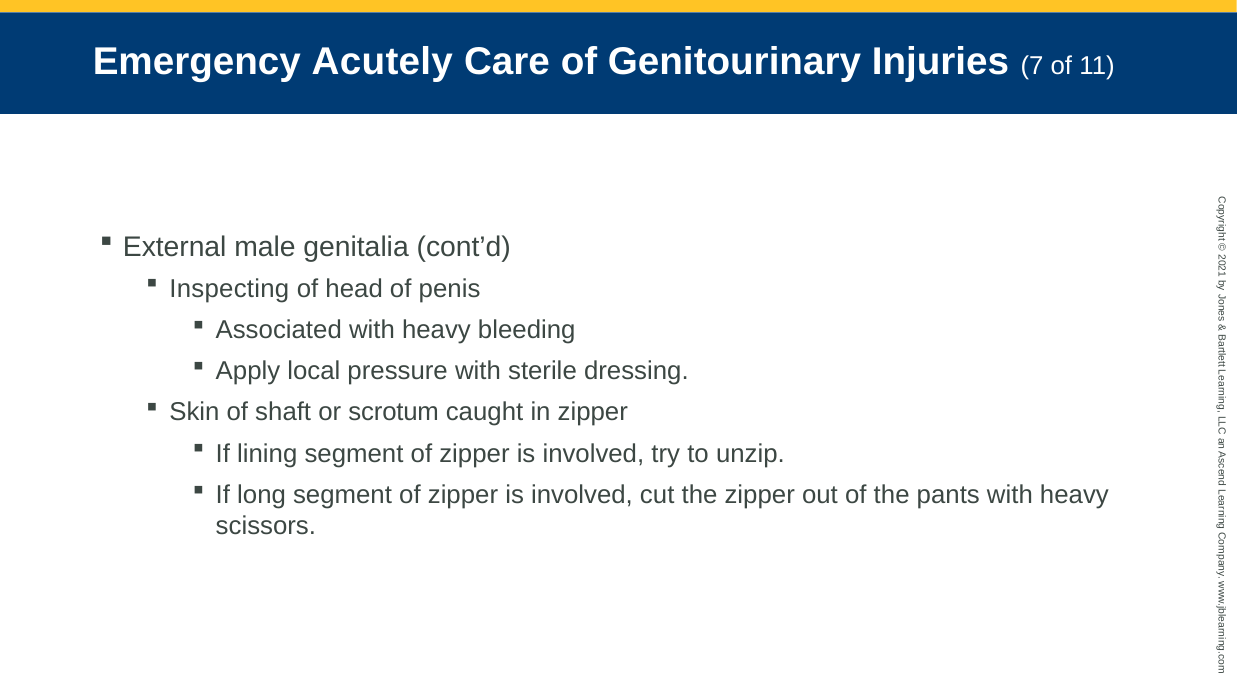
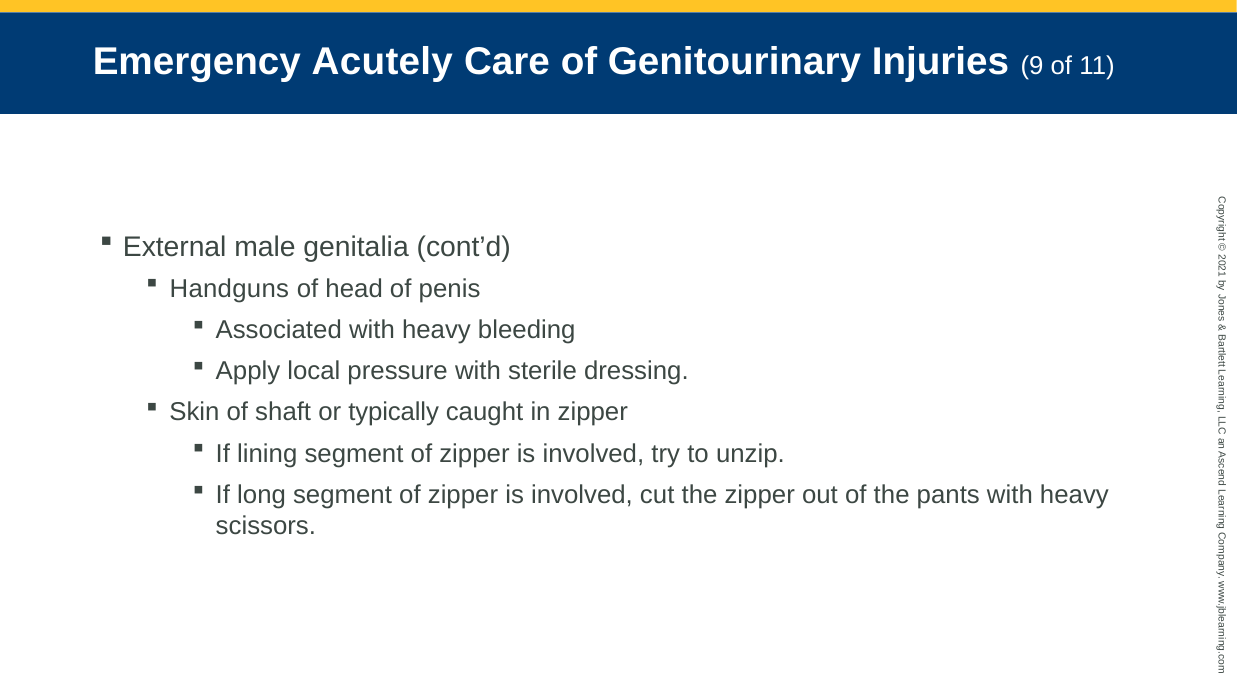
7: 7 -> 9 (1032, 66)
Inspecting: Inspecting -> Handguns (229, 289)
scrotum: scrotum -> typically (394, 412)
